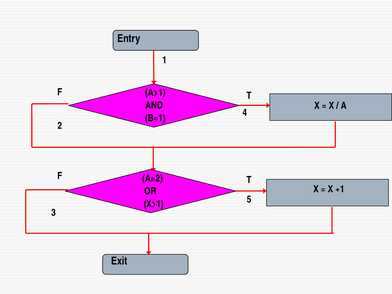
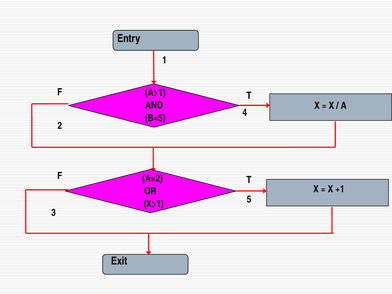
B=1: B=1 -> B=5 (155, 118)
